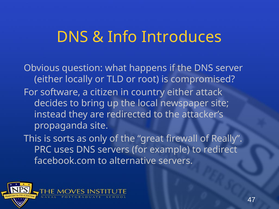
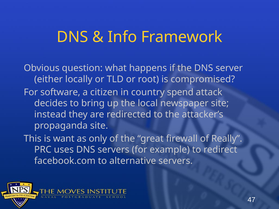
Introduces: Introduces -> Framework (182, 37)
country either: either -> spend (180, 92)
sorts: sorts -> want (64, 139)
